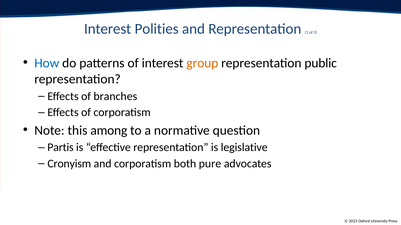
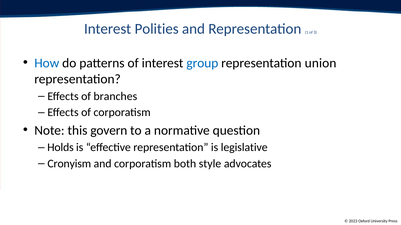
group colour: orange -> blue (202, 63)
public: public -> union (321, 63)
among: among -> govern (109, 131)
Partis: Partis -> Holds (61, 148)
pure: pure -> style (210, 164)
